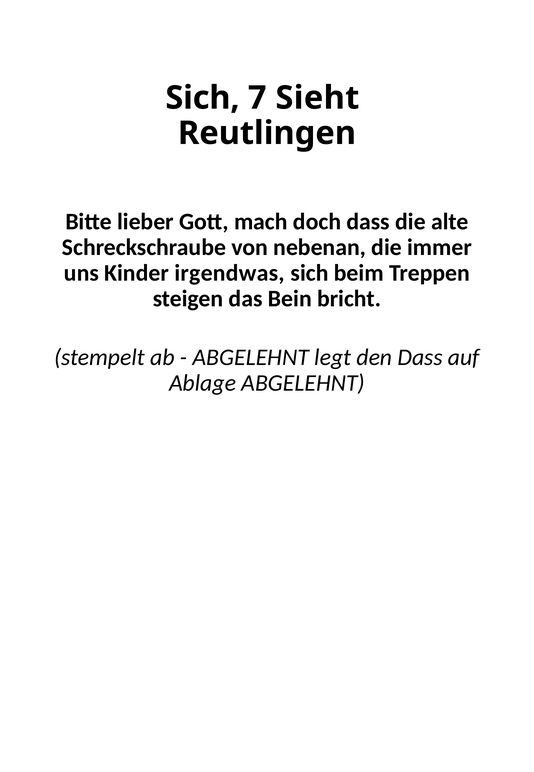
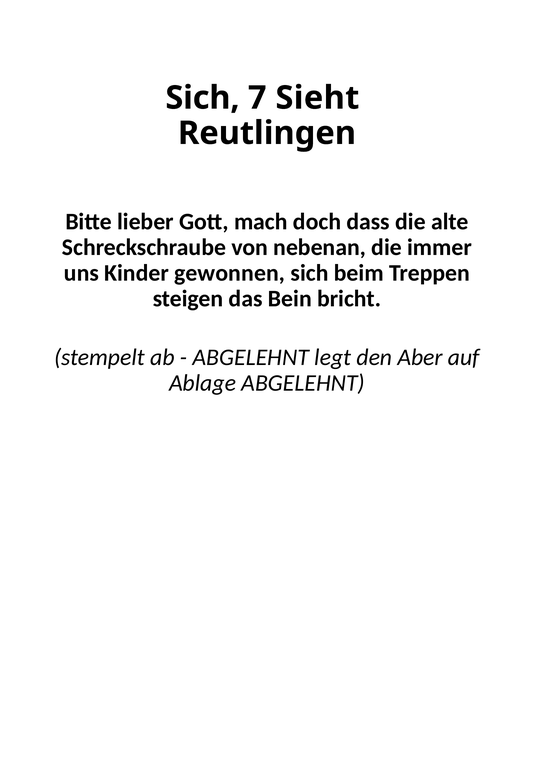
irgendwas: irgendwas -> gewonnen (230, 273)
den Dass: Dass -> Aber (420, 357)
